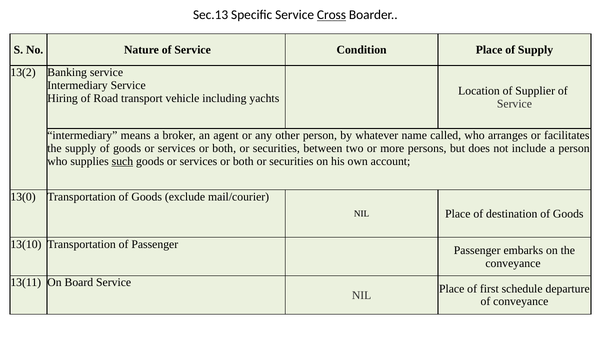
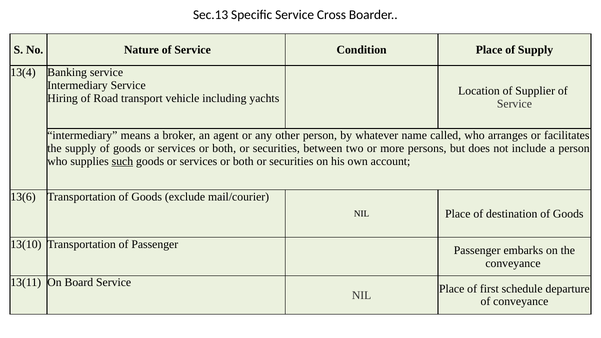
Cross underline: present -> none (331, 15)
13(2: 13(2 -> 13(4 (23, 73)
13(0: 13(0 -> 13(6 (23, 197)
